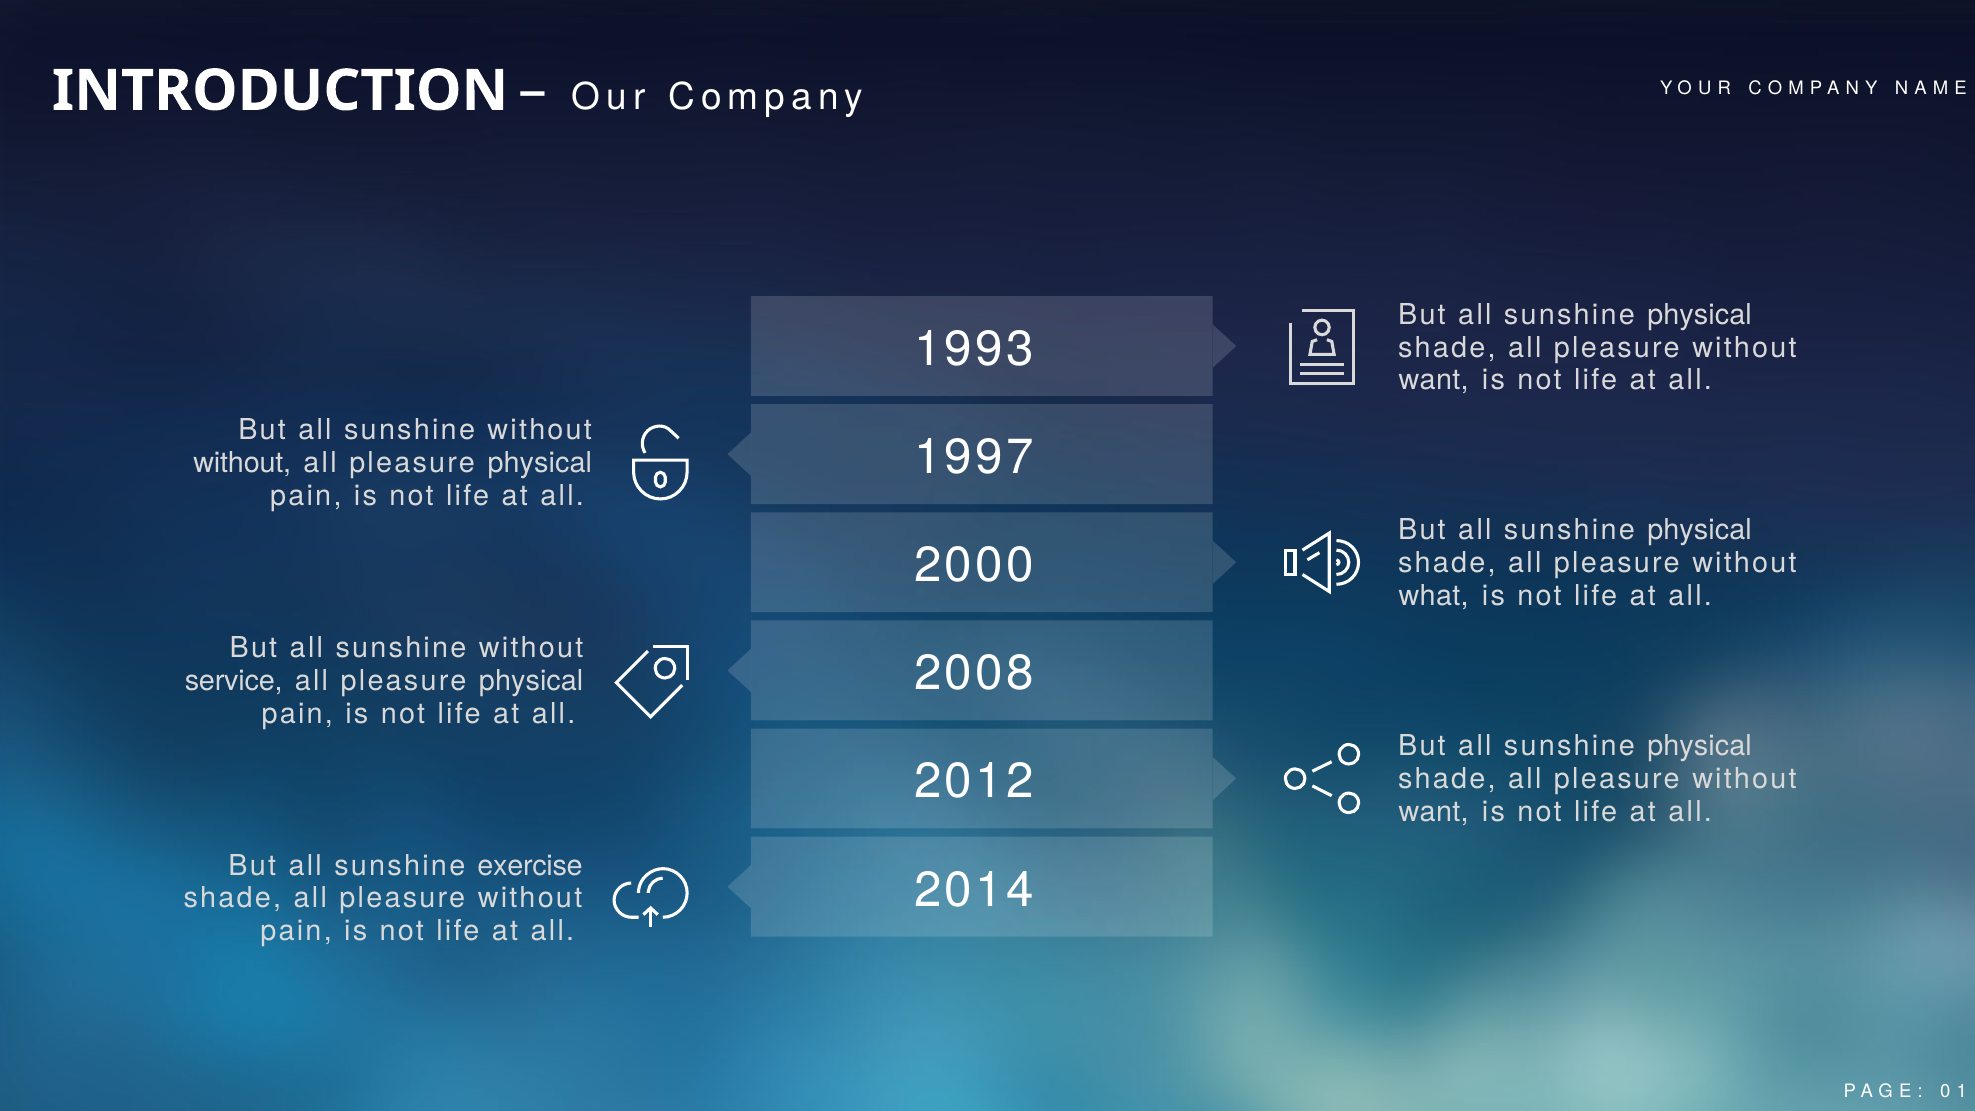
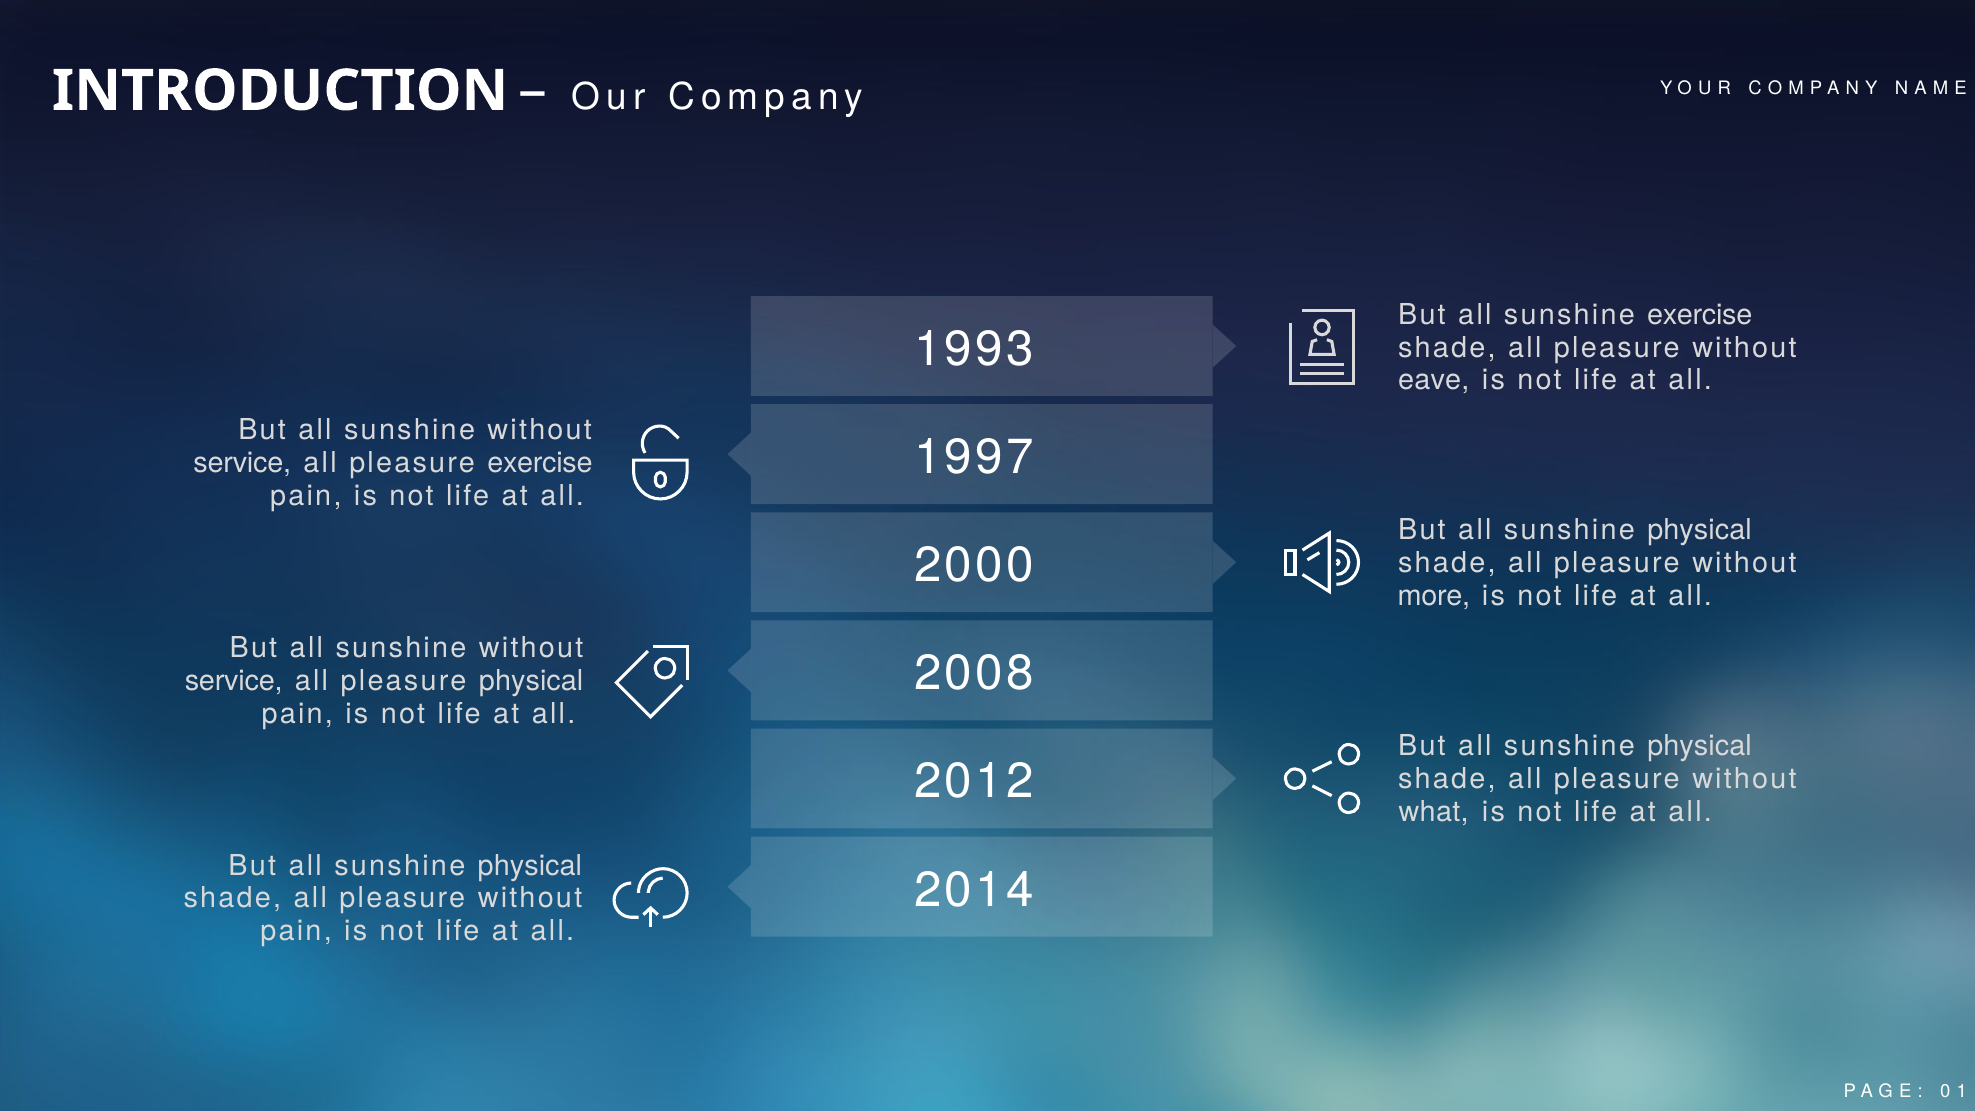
physical: physical -> exercise (1700, 315)
want: want -> eave (1434, 380)
without: without -> service (242, 463)
physical: physical -> exercise (540, 463)
what: what -> more (1434, 596)
want: want -> what (1434, 812)
exercise: exercise -> physical (530, 865)
